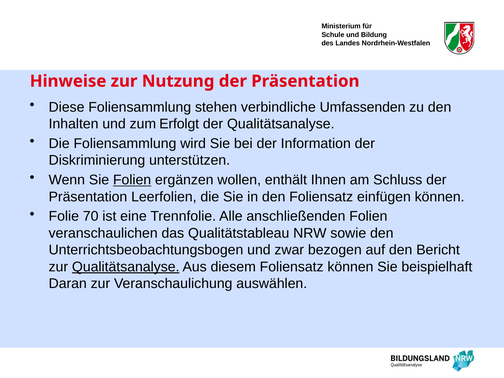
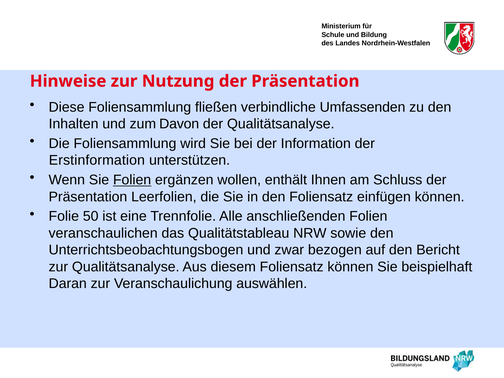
stehen: stehen -> fließen (216, 107)
Erfolgt: Erfolgt -> Davon (179, 124)
Diskriminierung: Diskriminierung -> Erstinformation (97, 160)
70: 70 -> 50 (91, 216)
Qualitätsanalyse underline: present -> none (126, 267)
